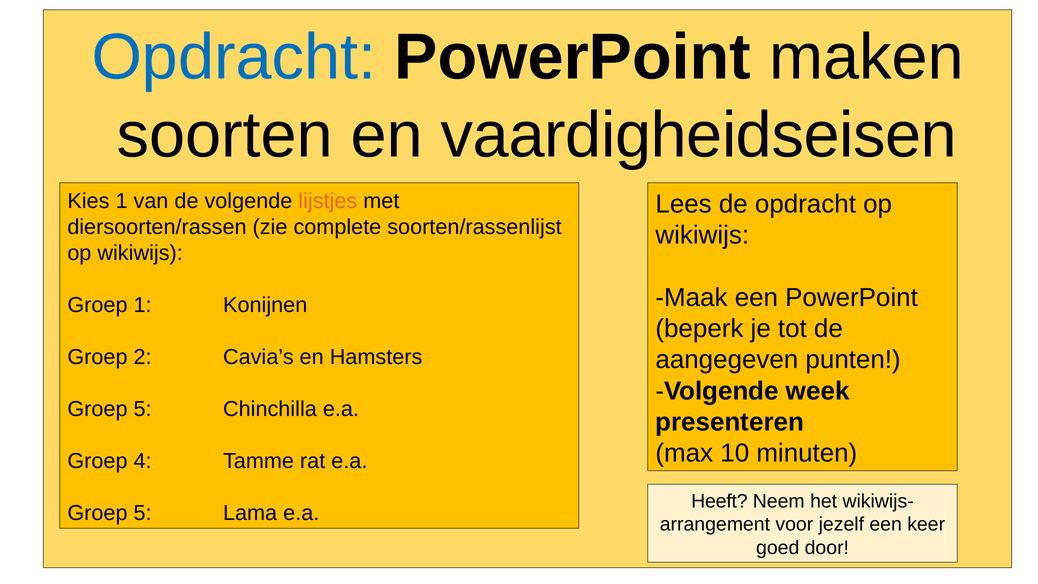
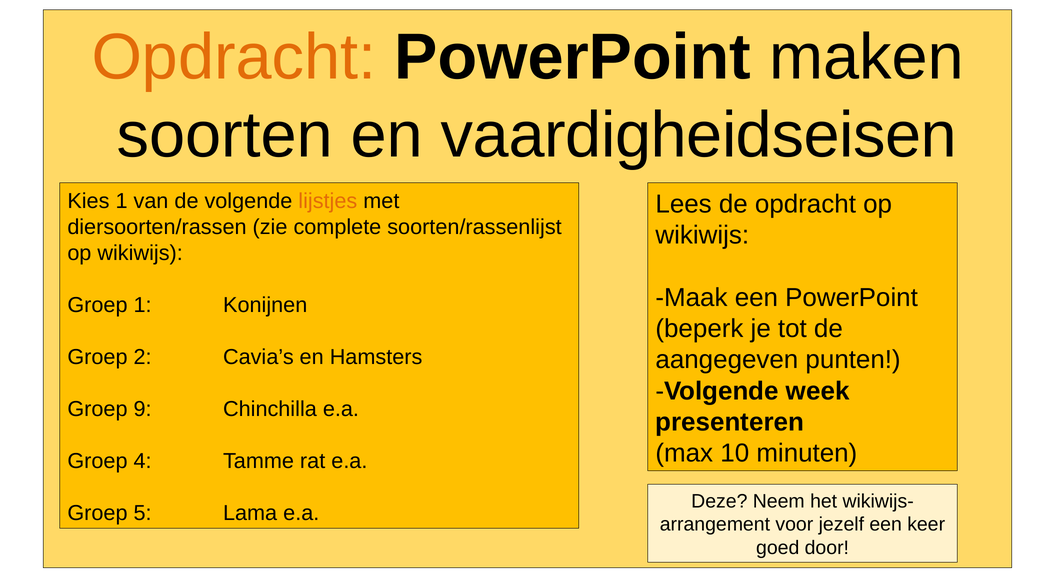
Opdracht colour: blue -> orange (234, 57)
5: 5 -> 9 (143, 409)
Heeft: Heeft -> Deze (719, 501)
